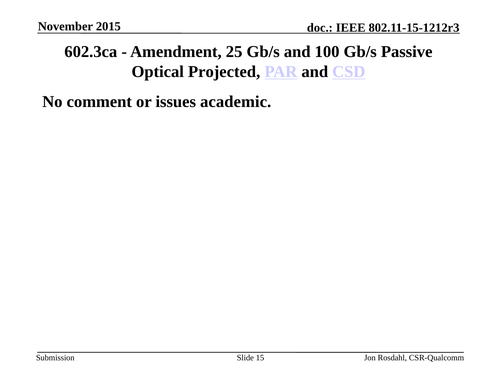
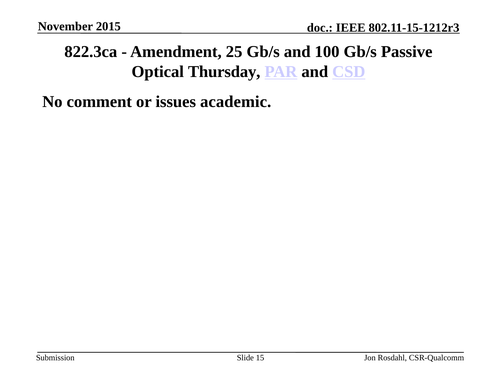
602.3ca: 602.3ca -> 822.3ca (91, 52)
Projected: Projected -> Thursday (224, 72)
